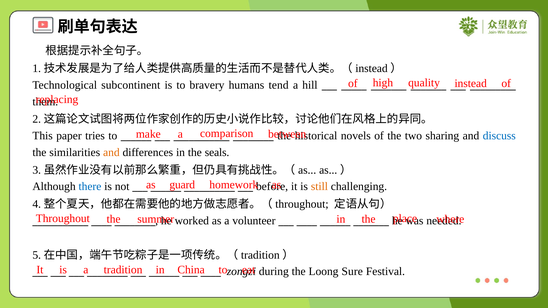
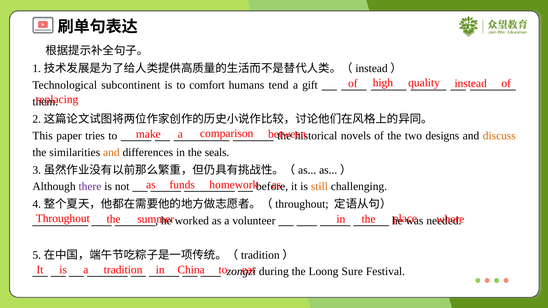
bravery: bravery -> comfort (207, 85)
hill: hill -> gift (310, 85)
sharing: sharing -> designs (442, 136)
discuss colour: blue -> orange (499, 136)
guard: guard -> funds (182, 185)
there colour: blue -> purple (90, 187)
